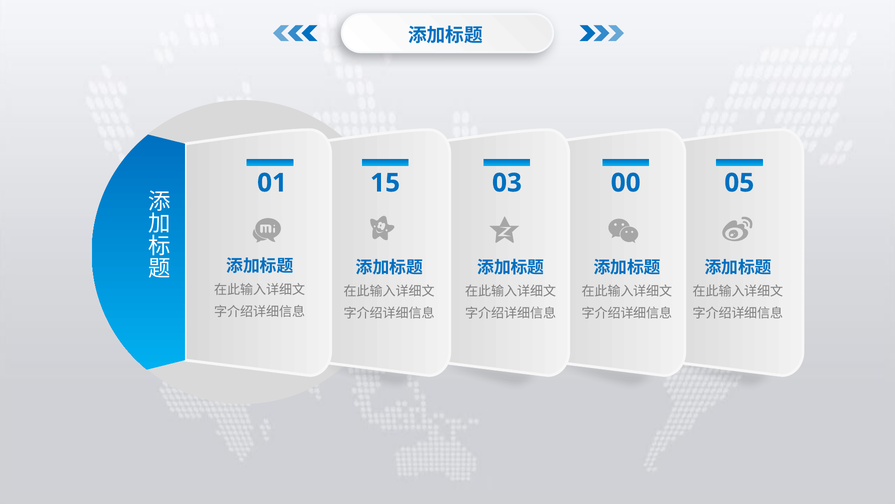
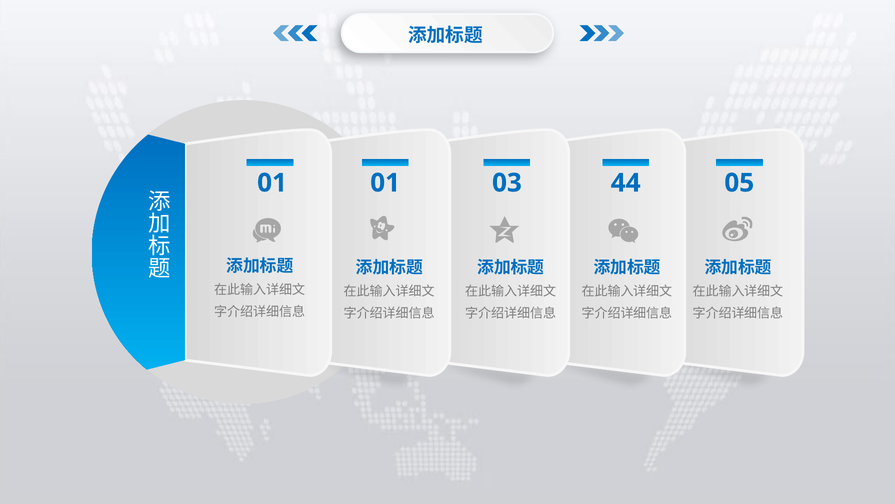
01 15: 15 -> 01 (385, 183)
00: 00 -> 44 (626, 183)
